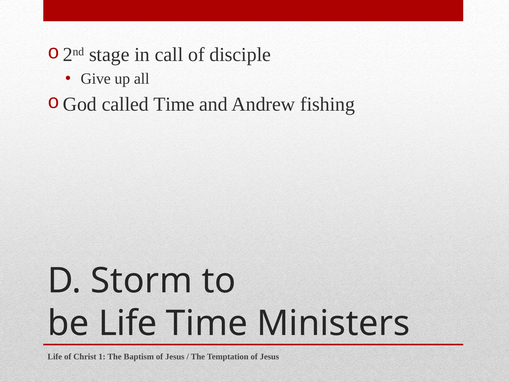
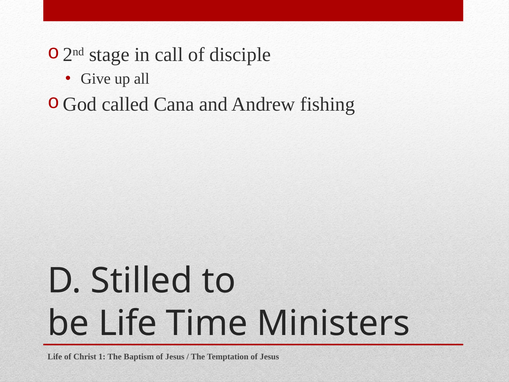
called Time: Time -> Cana (174, 104)
Storm: Storm -> Stilled (141, 281)
